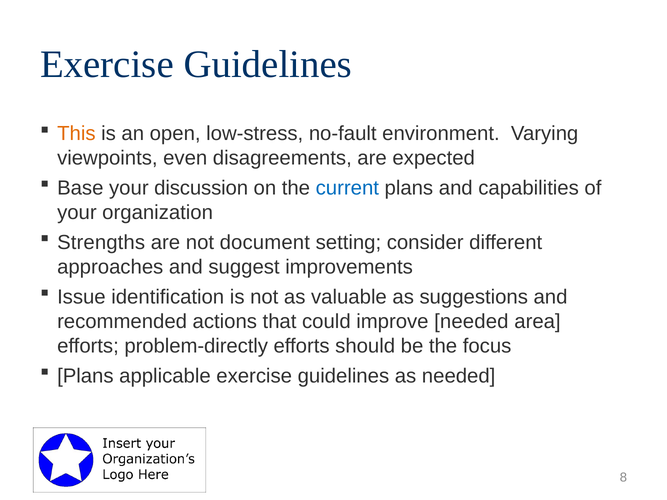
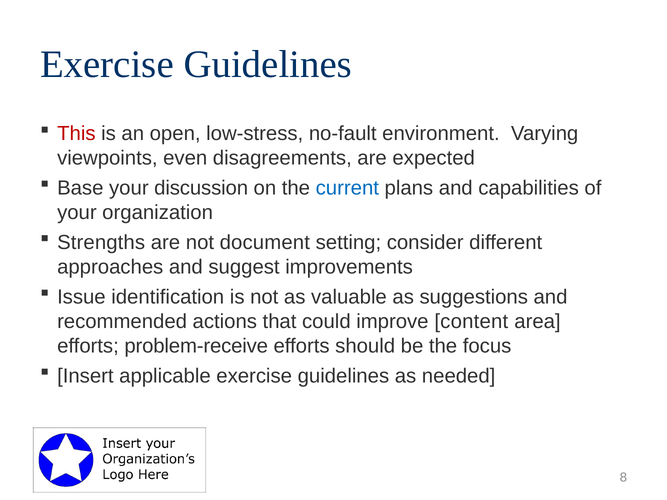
This colour: orange -> red (76, 134)
improve needed: needed -> content (471, 322)
problem-directly: problem-directly -> problem-receive (196, 346)
Plans: Plans -> Insert (85, 376)
